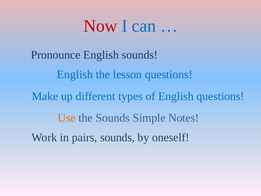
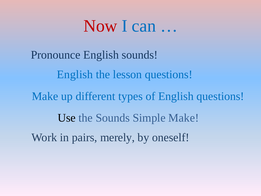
Use colour: orange -> black (67, 118)
Simple Notes: Notes -> Make (184, 118)
pairs sounds: sounds -> merely (118, 137)
